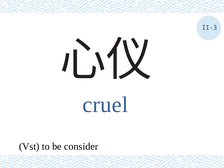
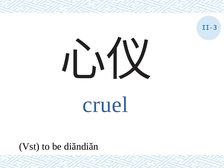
consider: consider -> diǎndiǎn (81, 146)
